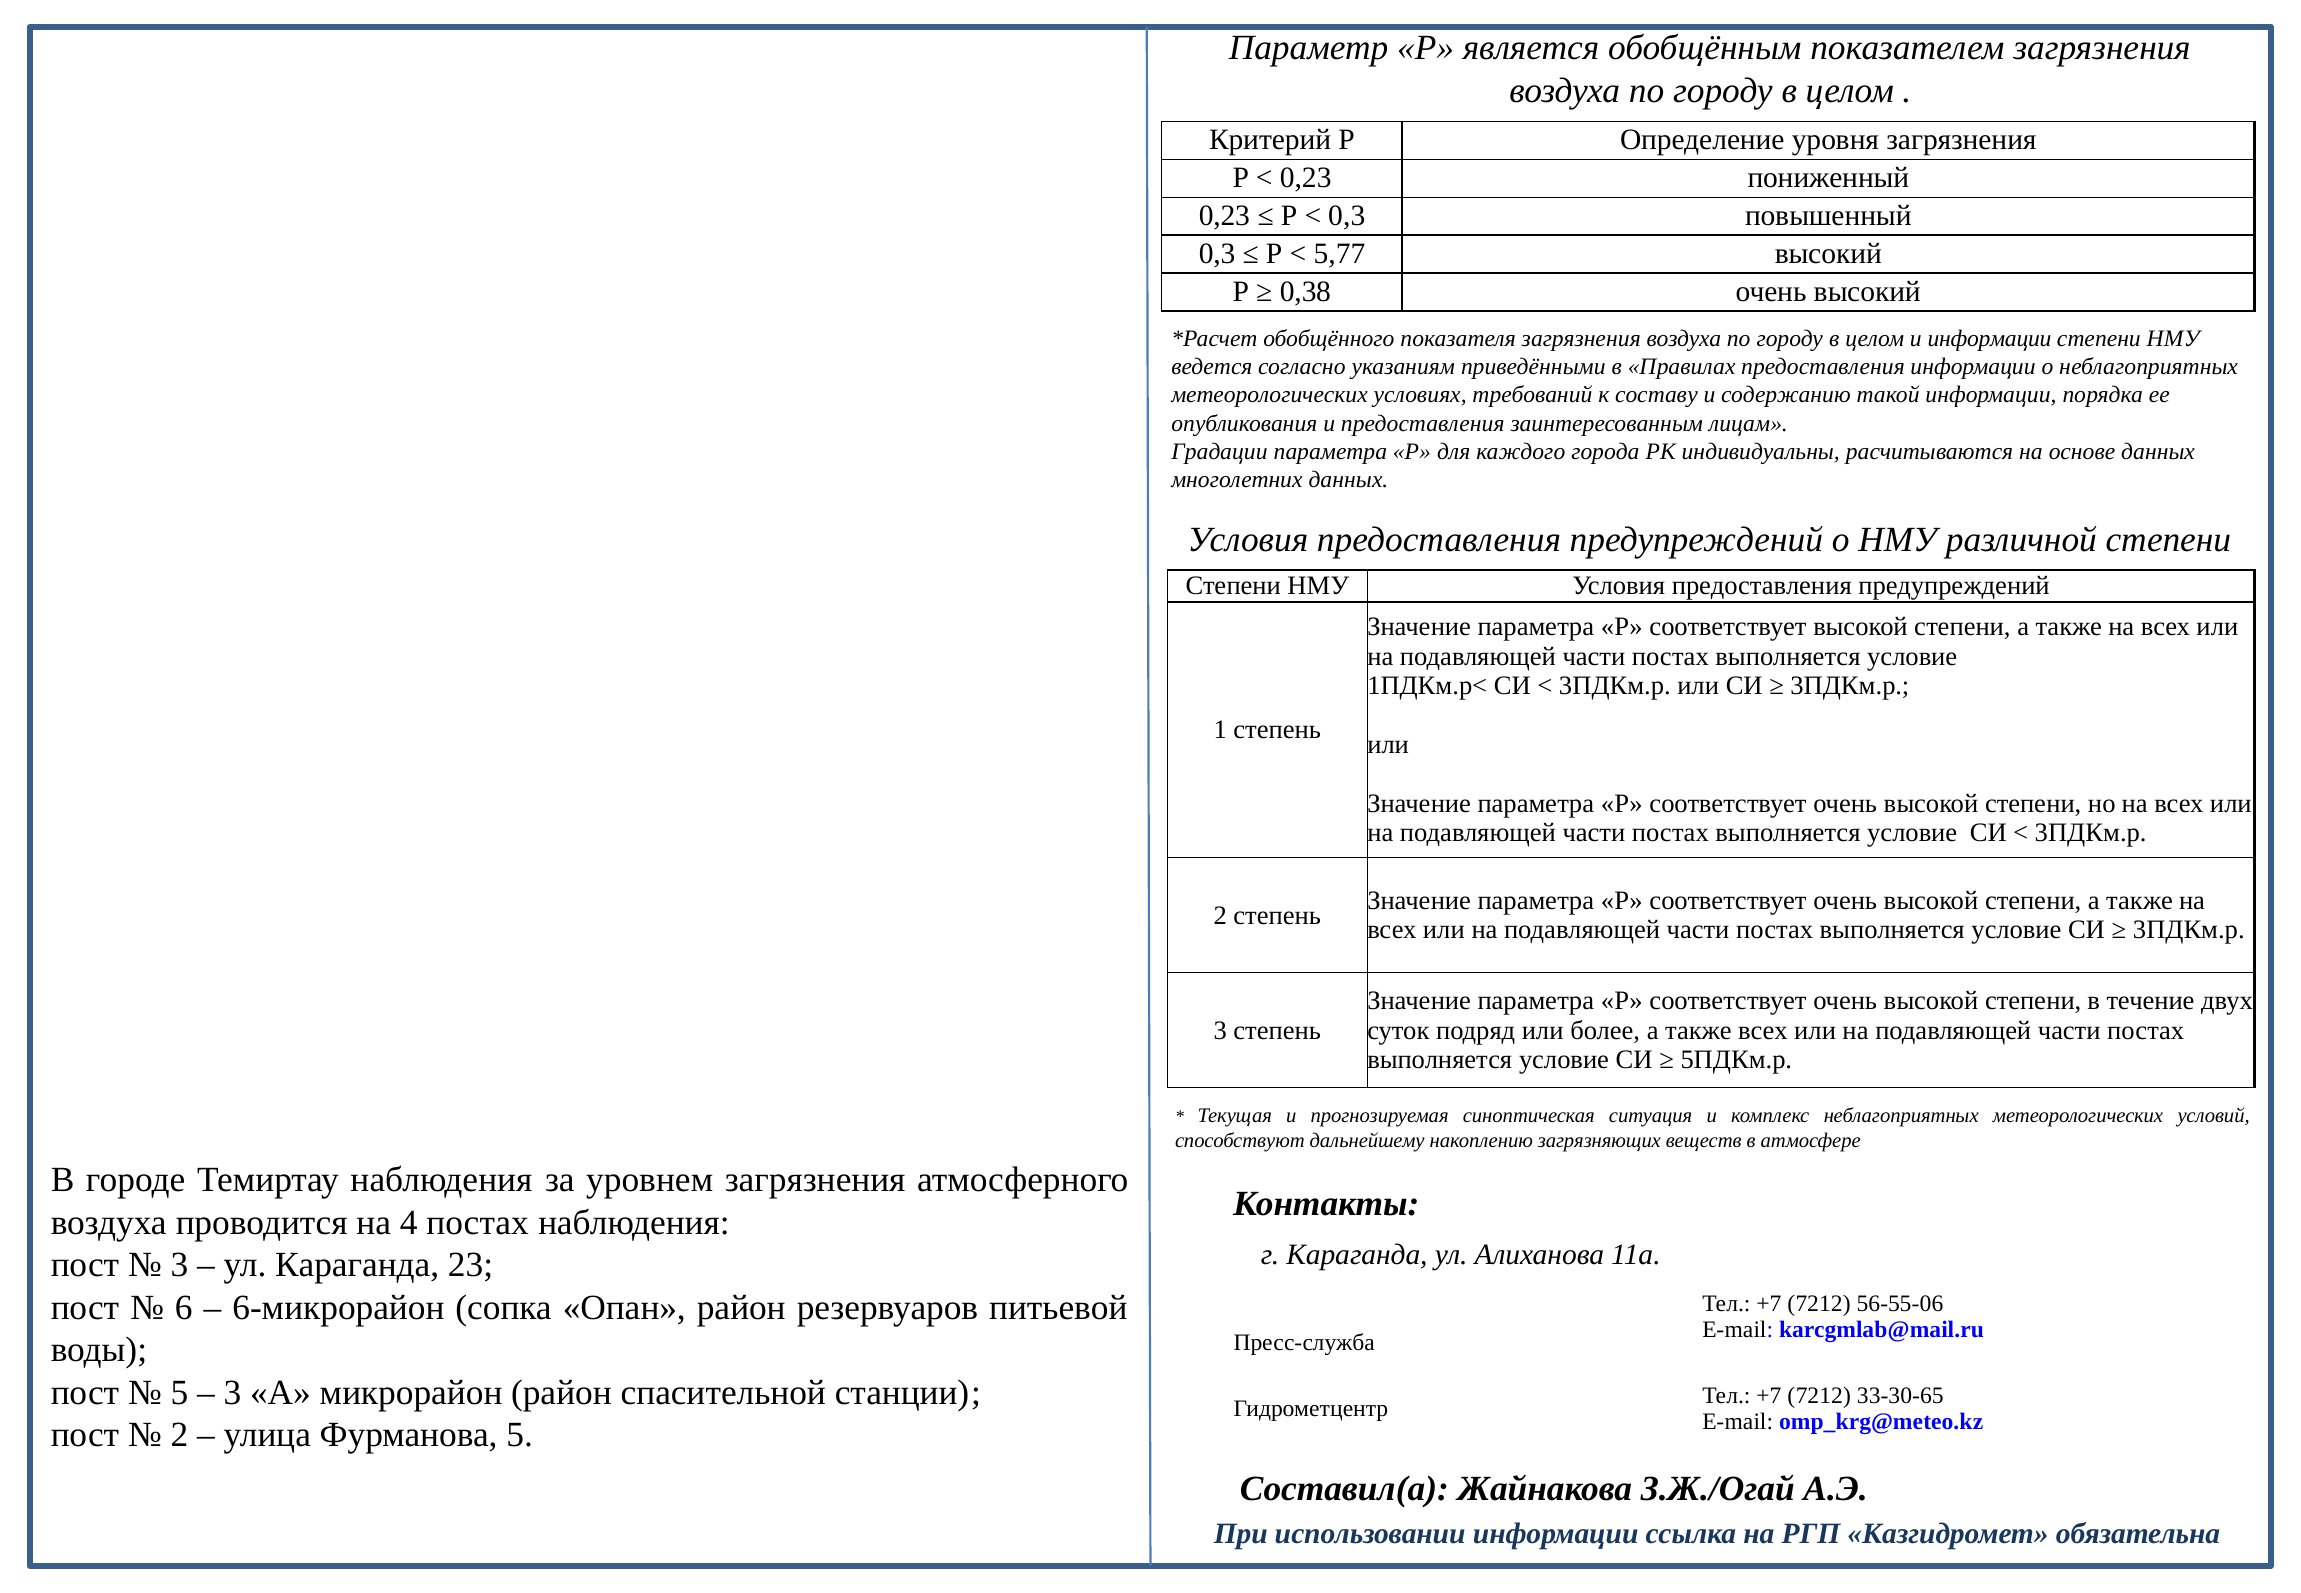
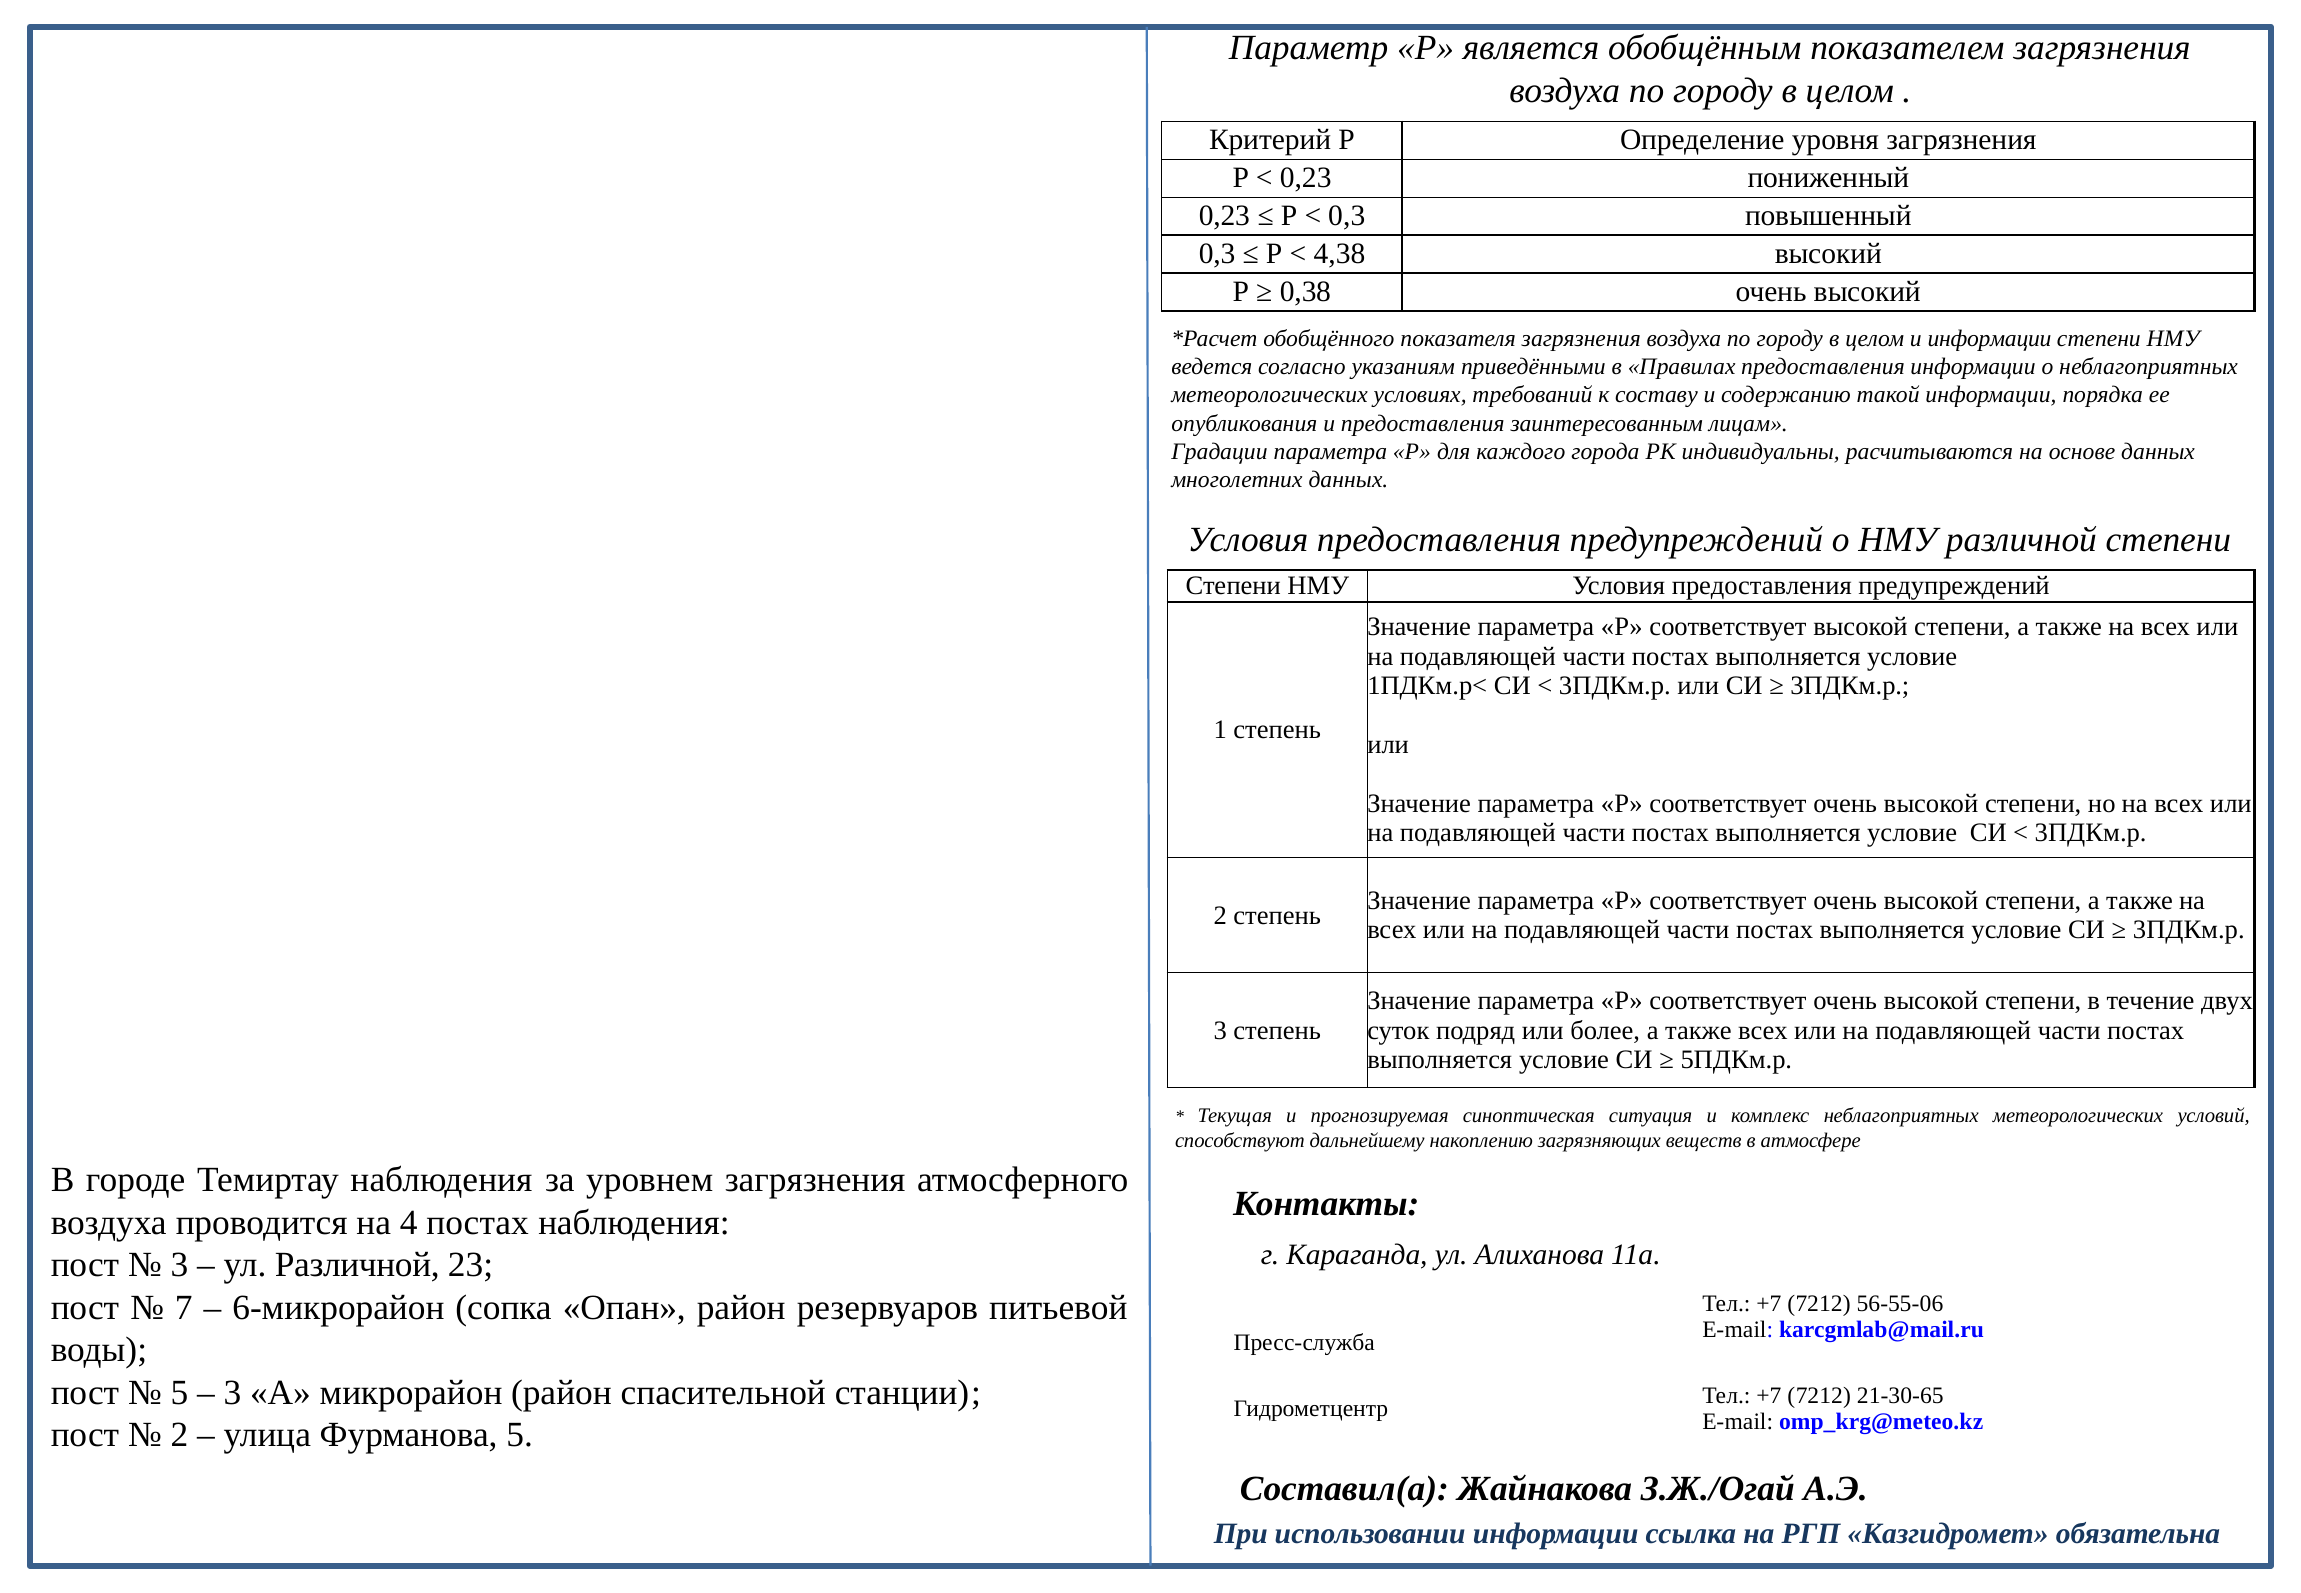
5,77: 5,77 -> 4,38 (1340, 254)
ул Караганда: Караганда -> Различной (357, 1265)
6: 6 -> 7 (184, 1308)
33-30-65: 33-30-65 -> 21-30-65 (1900, 1396)
